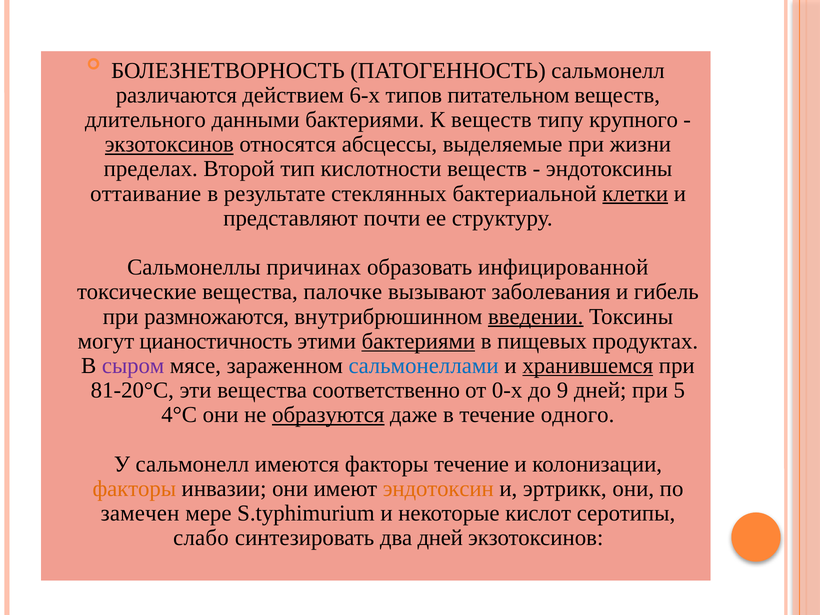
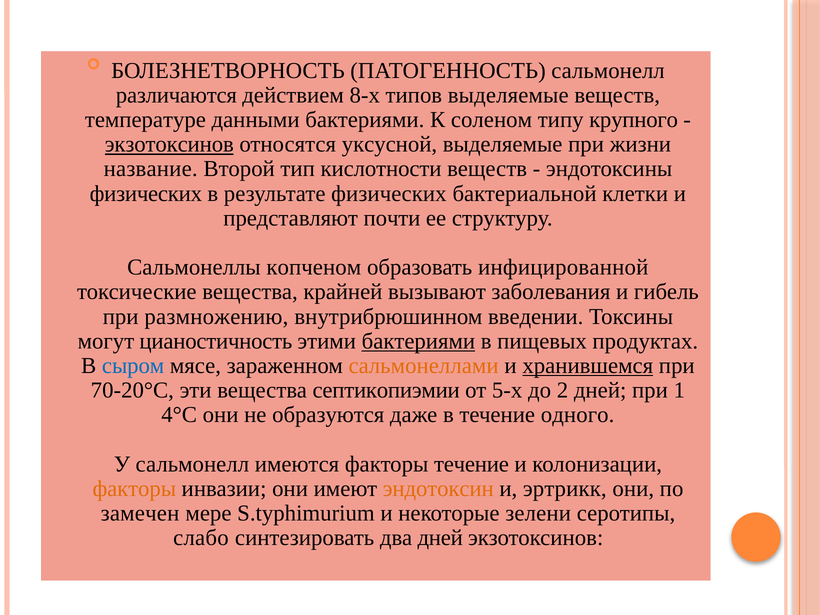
6-х: 6-х -> 8-х (365, 95)
типов питательном: питательном -> выделяемые (508, 95)
длительного: длительного -> температуре (145, 120)
К веществ: веществ -> соленом (491, 120)
абсцессы: абсцессы -> уксусной (389, 144)
пределах: пределах -> название (151, 169)
оттаивание: оттаивание -> физических (146, 194)
результате стеклянных: стеклянных -> физических (389, 194)
клетки underline: present -> none (635, 194)
причинах: причинах -> копченом (314, 267)
палочке: палочке -> крайней (343, 292)
размножаются: размножаются -> размножению (216, 317)
введении underline: present -> none (536, 317)
сыром colour: purple -> blue (133, 366)
сальмонеллами colour: blue -> orange (424, 366)
81-20°С: 81-20°С -> 70-20°С (132, 390)
соответственно: соответственно -> септикопиэмии (386, 390)
0-х: 0-х -> 5-х (507, 390)
9: 9 -> 2 (562, 390)
5: 5 -> 1 (679, 390)
образуются underline: present -> none (328, 415)
кислот: кислот -> зелени (538, 513)
